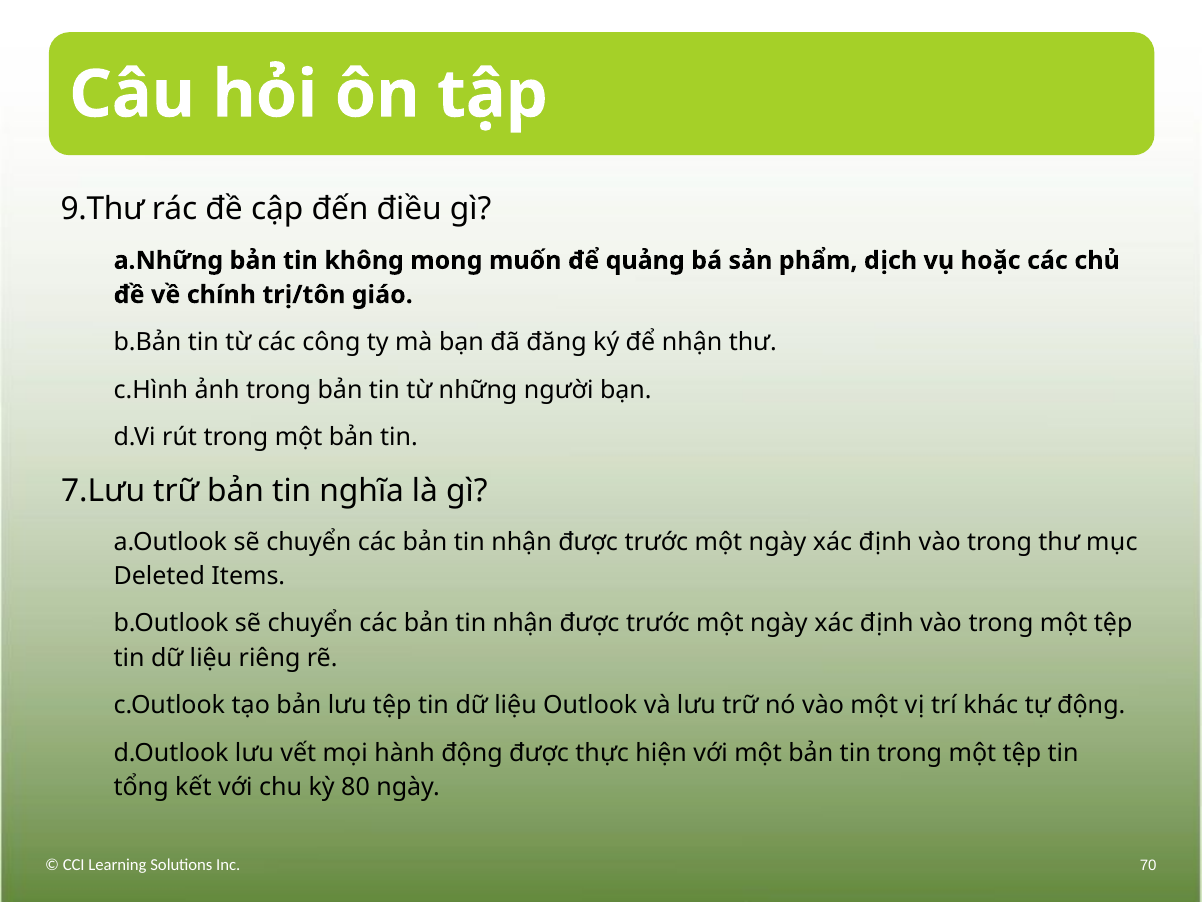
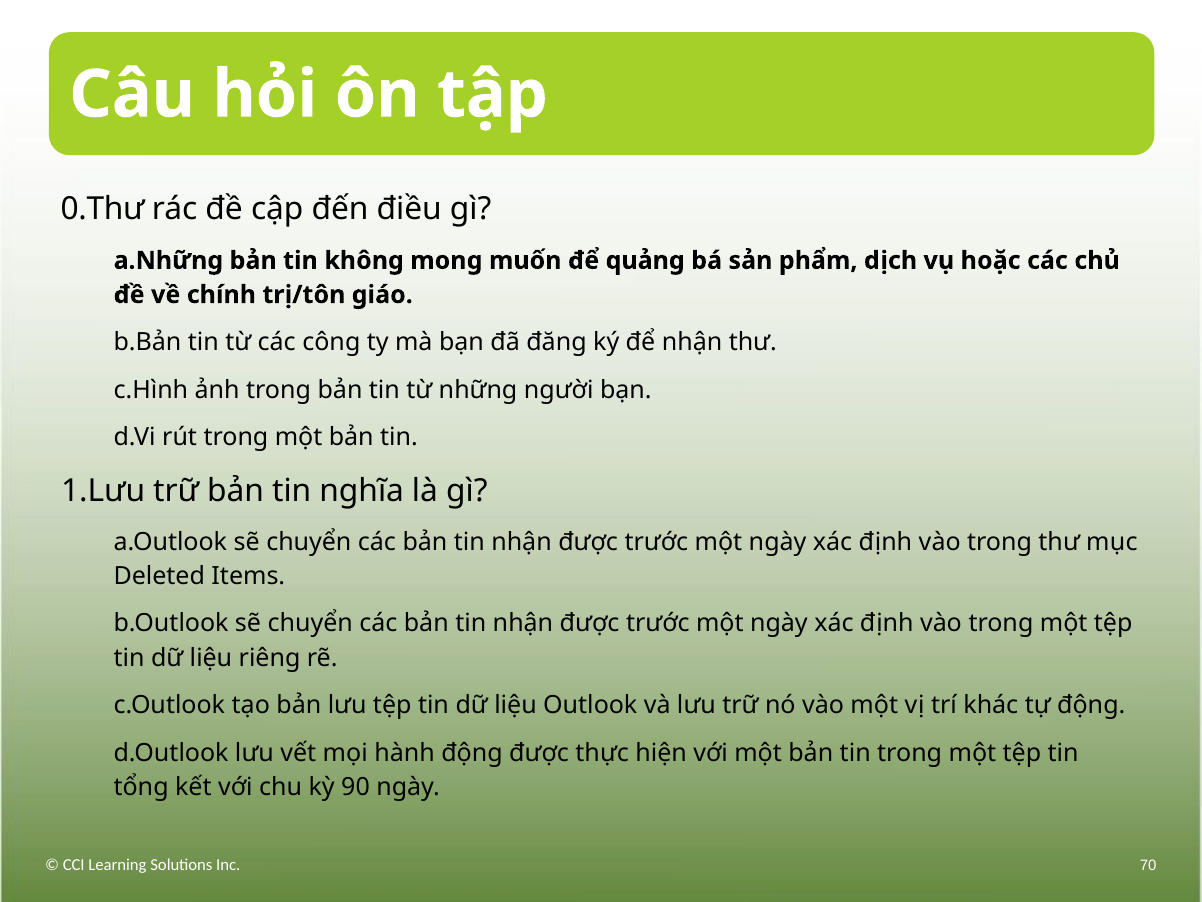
9.Thư: 9.Thư -> 0.Thư (103, 209)
7.Lưu: 7.Lưu -> 1.Lưu (103, 490)
80: 80 -> 90 (356, 787)
